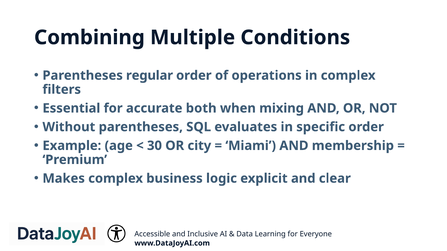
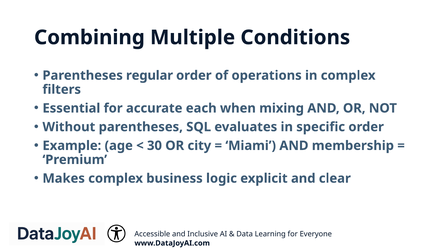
both: both -> each (201, 108)
